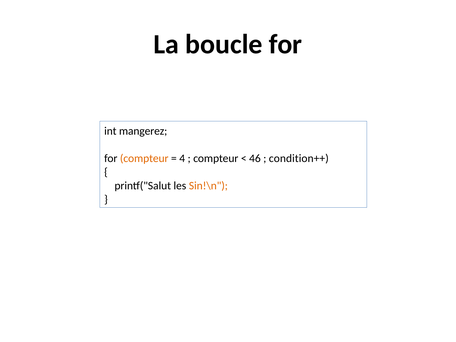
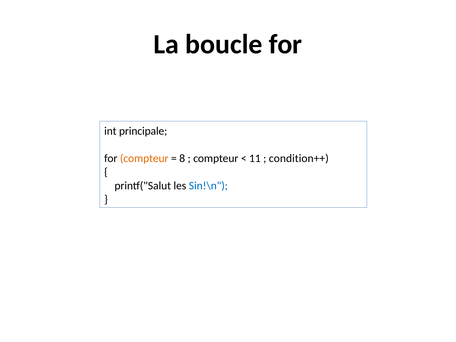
mangerez: mangerez -> principale (143, 131)
4: 4 -> 8 (182, 158)
46: 46 -> 11 (255, 158)
Sin!\n colour: orange -> blue (208, 186)
